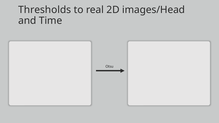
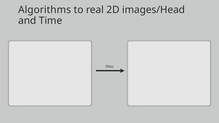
Thresholds: Thresholds -> Algorithms (45, 10)
